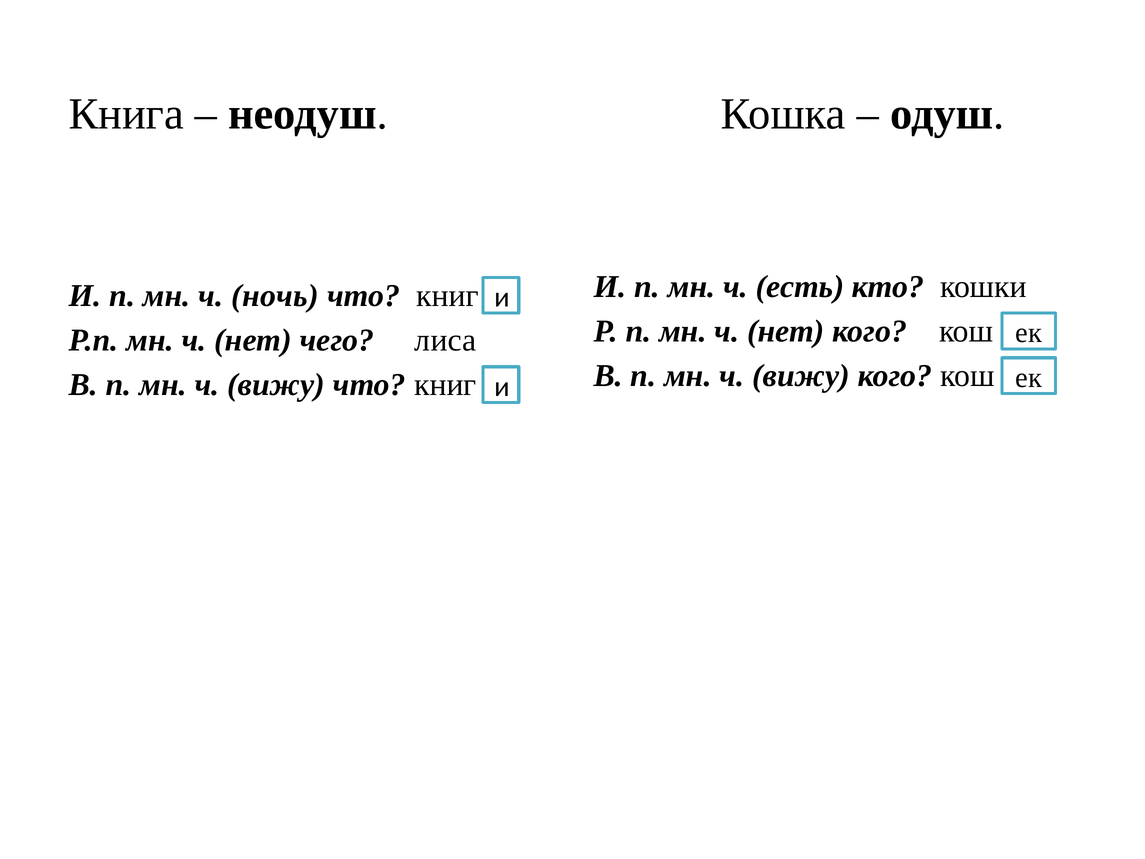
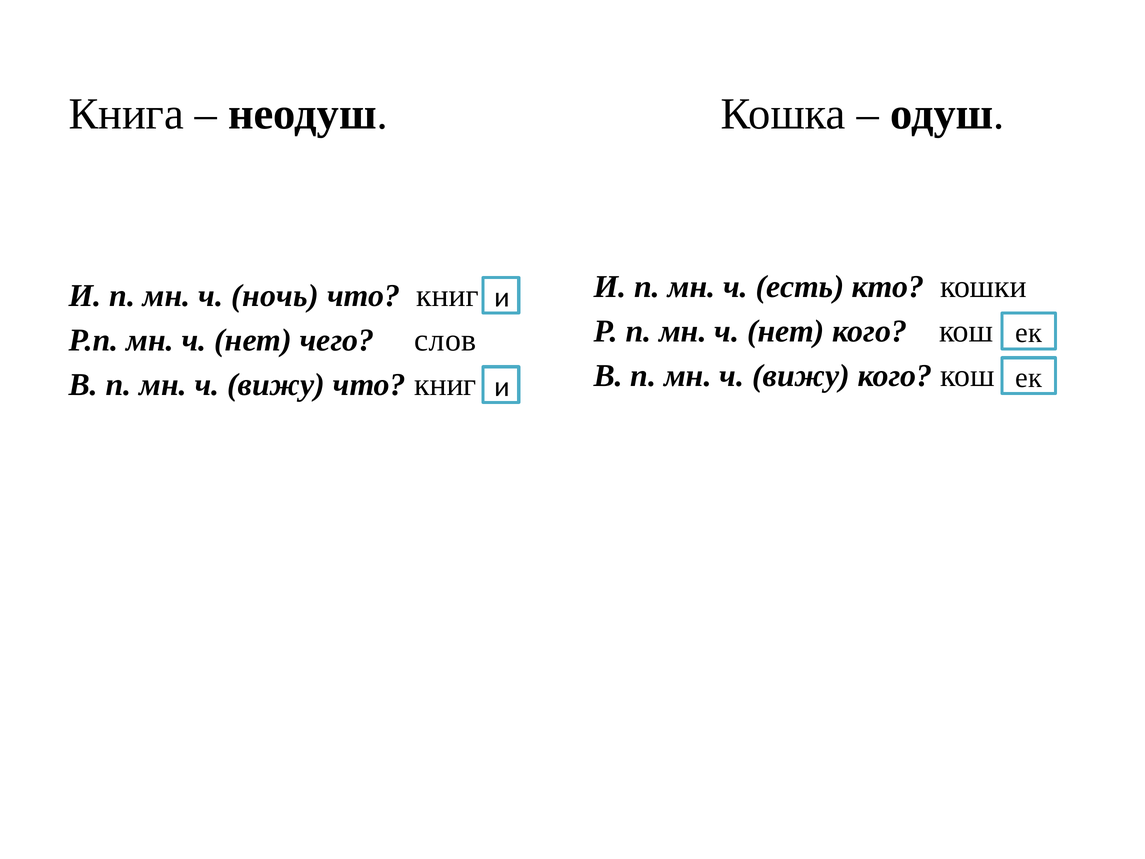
лиса: лиса -> слов (445, 340)
